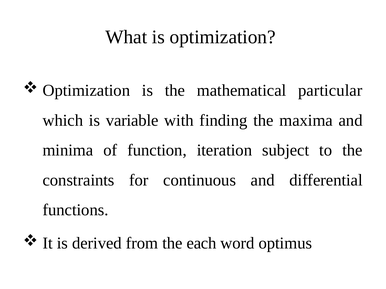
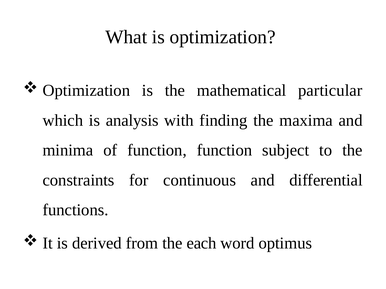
variable: variable -> analysis (132, 121)
function iteration: iteration -> function (224, 150)
